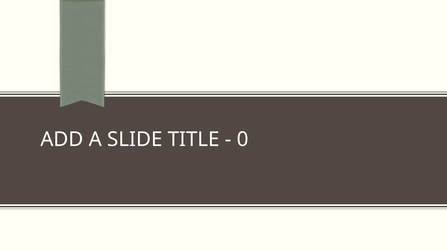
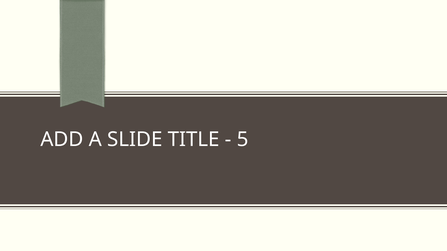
0: 0 -> 5 (243, 140)
